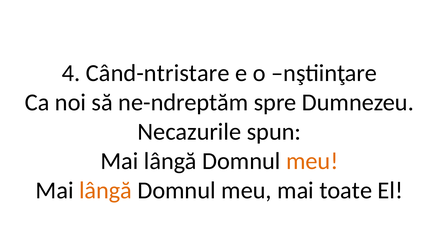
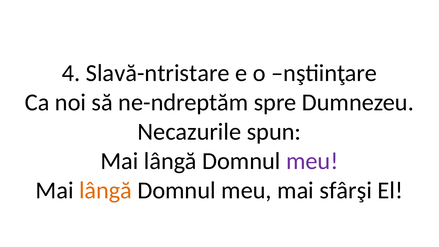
Când-ntristare: Când-ntristare -> Slavă-ntristare (158, 73)
meu colour: orange -> purple (312, 161)
toate: toate -> sfârşi (346, 190)
